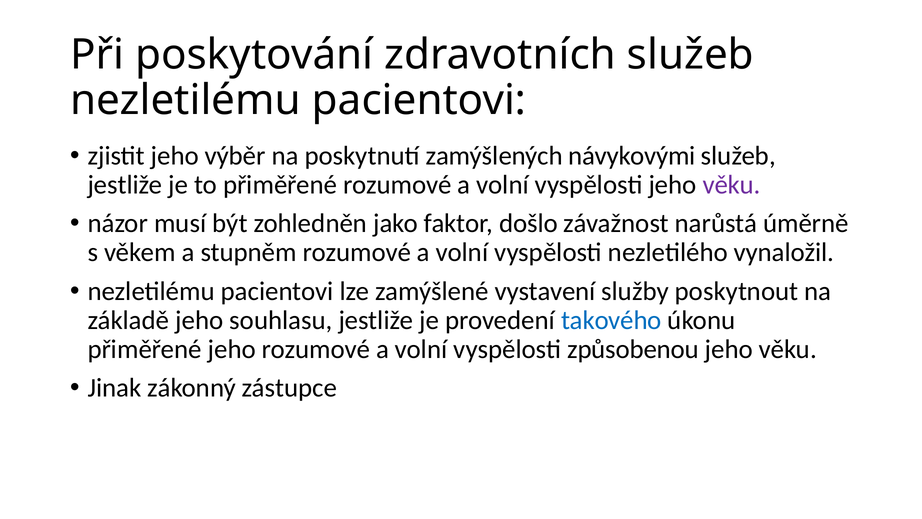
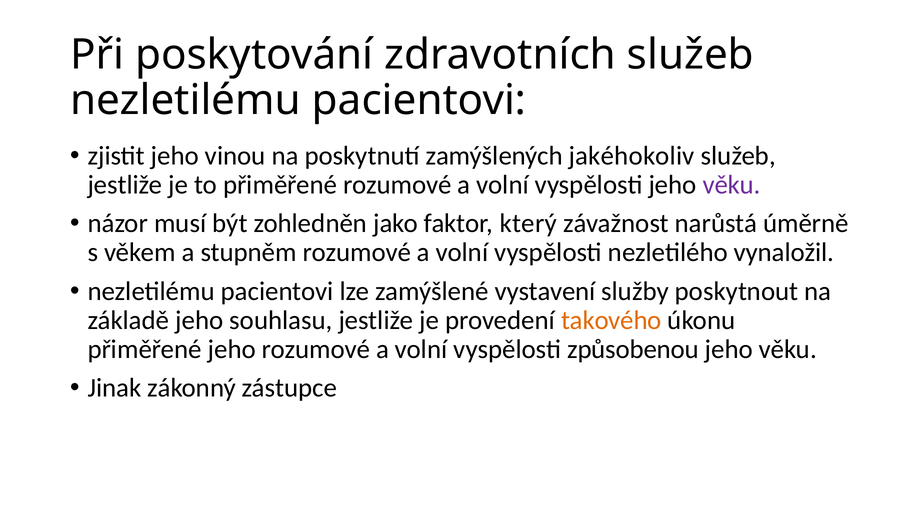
výběr: výběr -> vinou (235, 156)
návykovými: návykovými -> jakéhokoliv (632, 156)
došlo: došlo -> který (528, 223)
takového colour: blue -> orange (611, 320)
